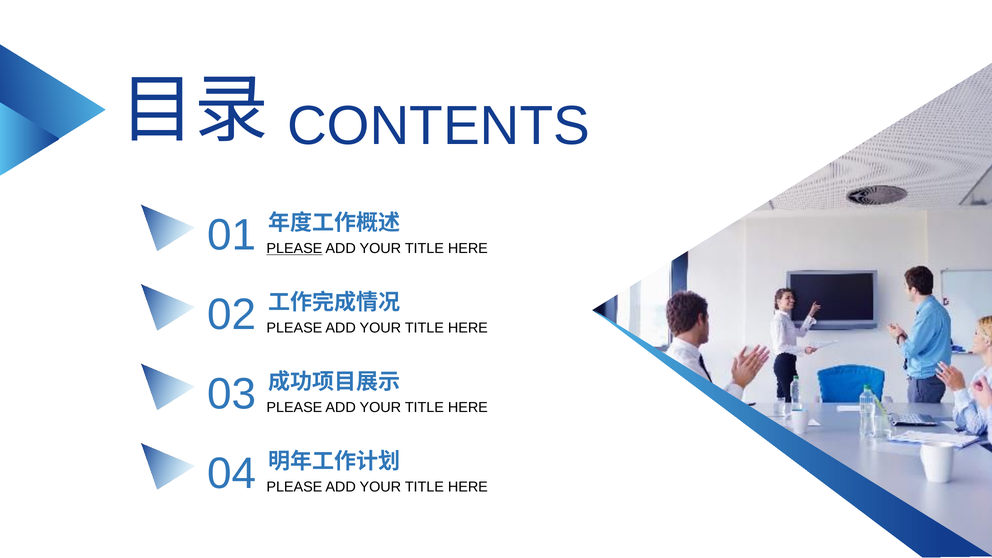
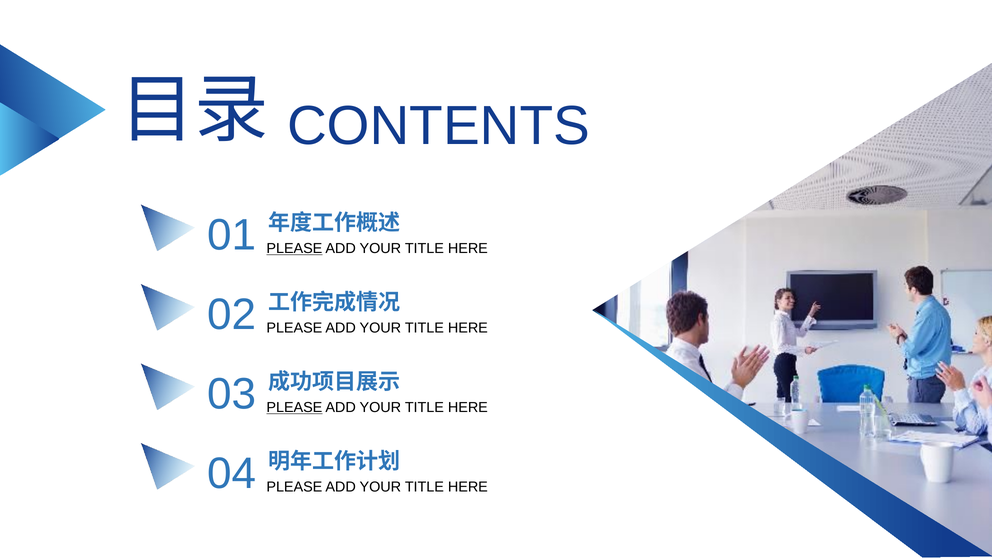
PLEASE underline: none -> present (294, 408)
